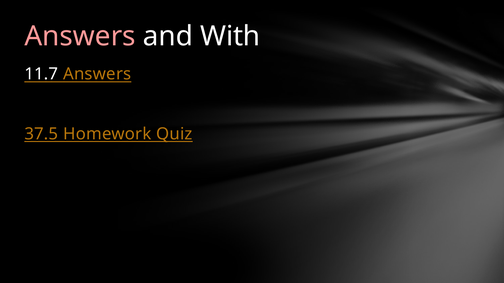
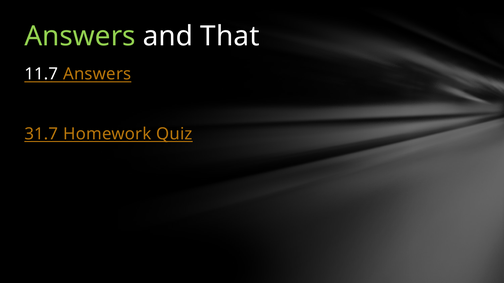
Answers colour: pink -> light green (80, 36)
With: With -> That (230, 36)
37.5: 37.5 -> 31.7 (41, 134)
